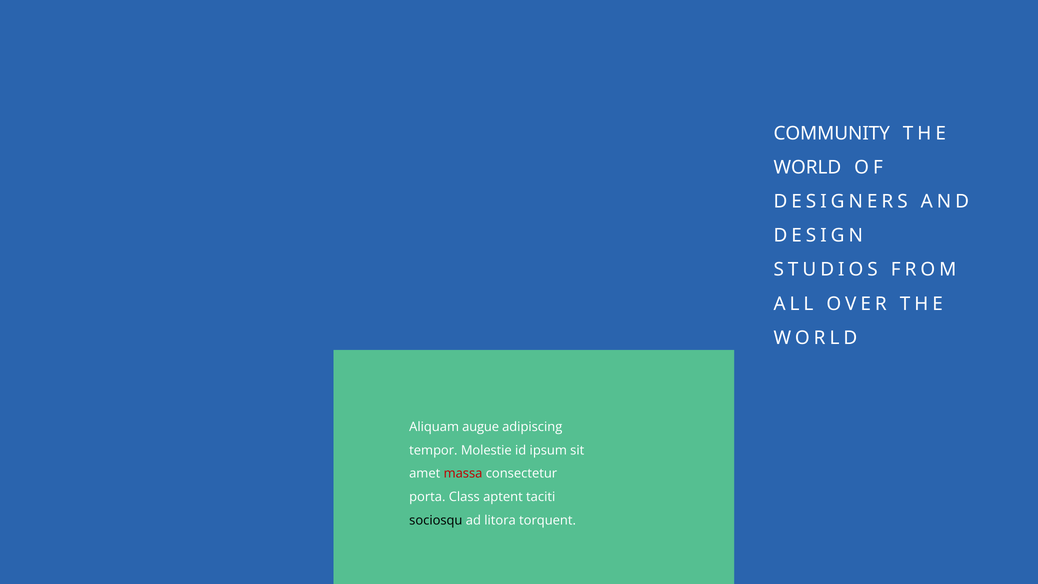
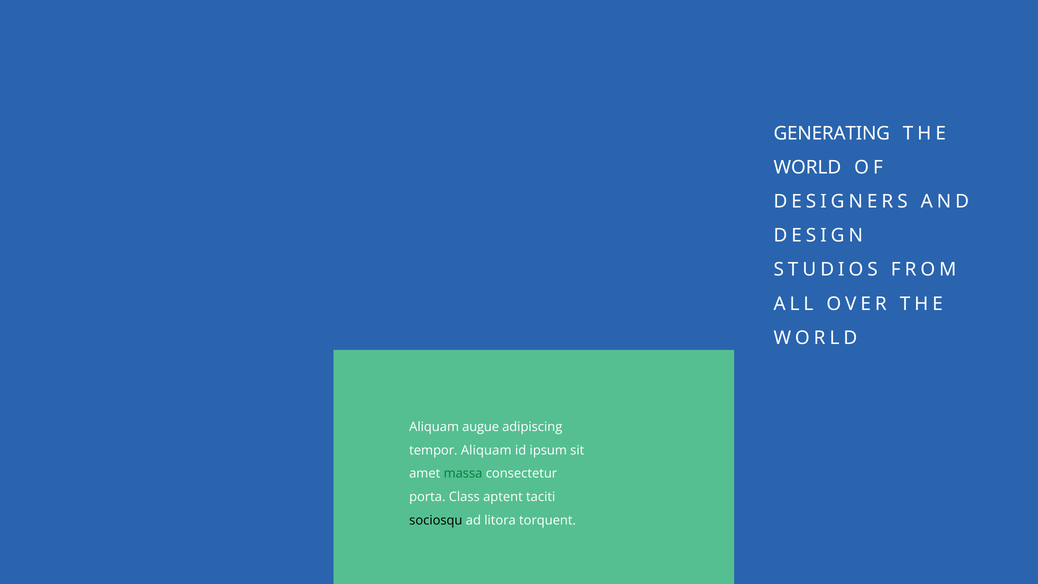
COMMUNITY: COMMUNITY -> GENERATING (832, 133)
tempor Molestie: Molestie -> Aliquam (486, 450)
massa colour: red -> green (463, 474)
